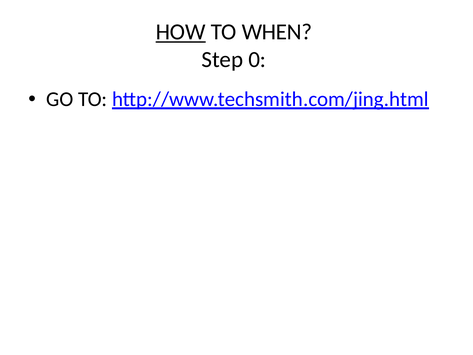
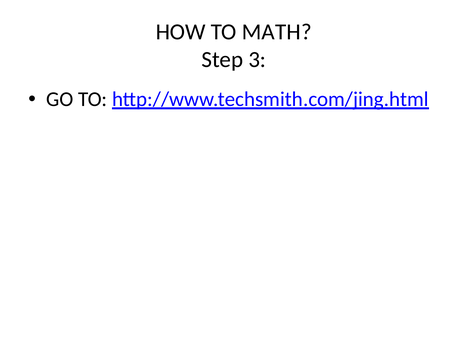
HOW underline: present -> none (181, 32)
WHEN: WHEN -> MATH (277, 32)
0: 0 -> 3 (257, 60)
